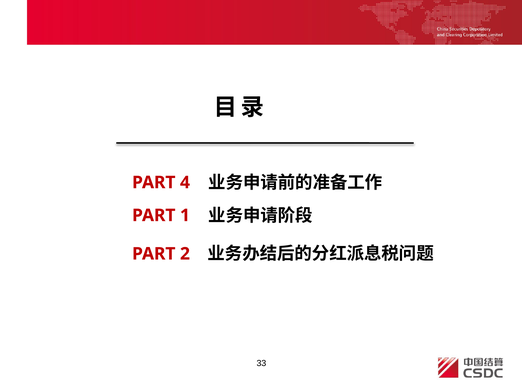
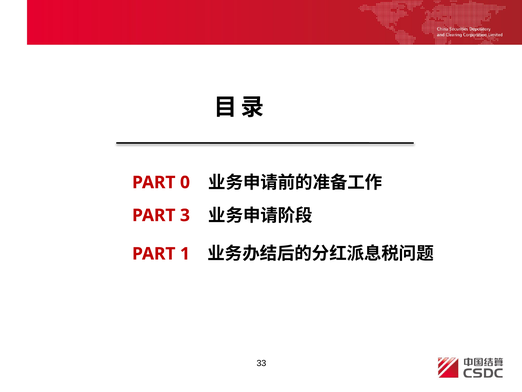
4: 4 -> 0 (185, 182)
1: 1 -> 3 (185, 215)
2: 2 -> 1 (185, 253)
